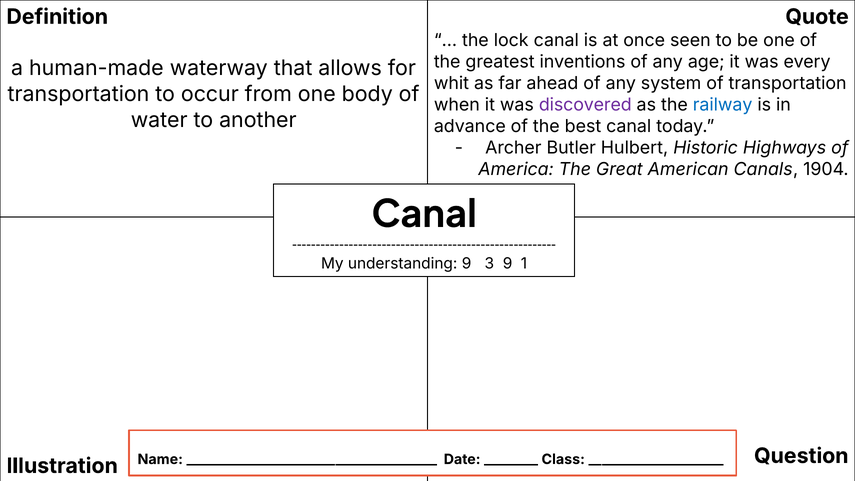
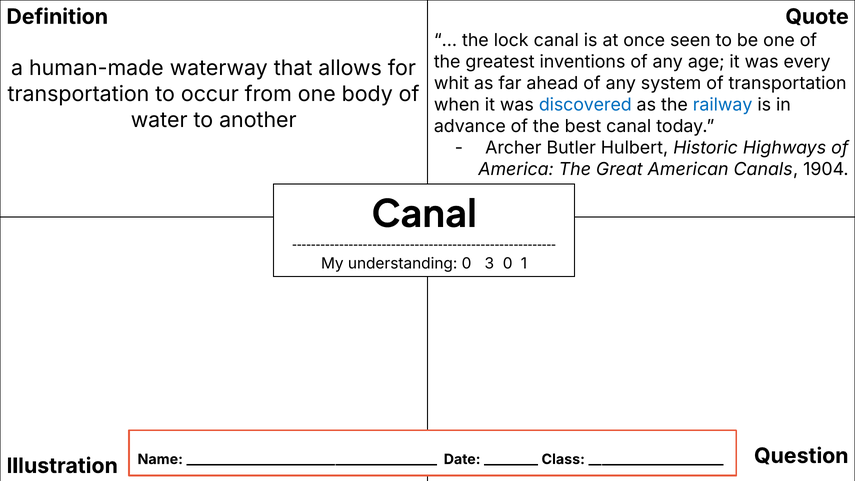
discovered colour: purple -> blue (585, 105)
understanding 9: 9 -> 0 (467, 263)
3 9: 9 -> 0 (508, 263)
